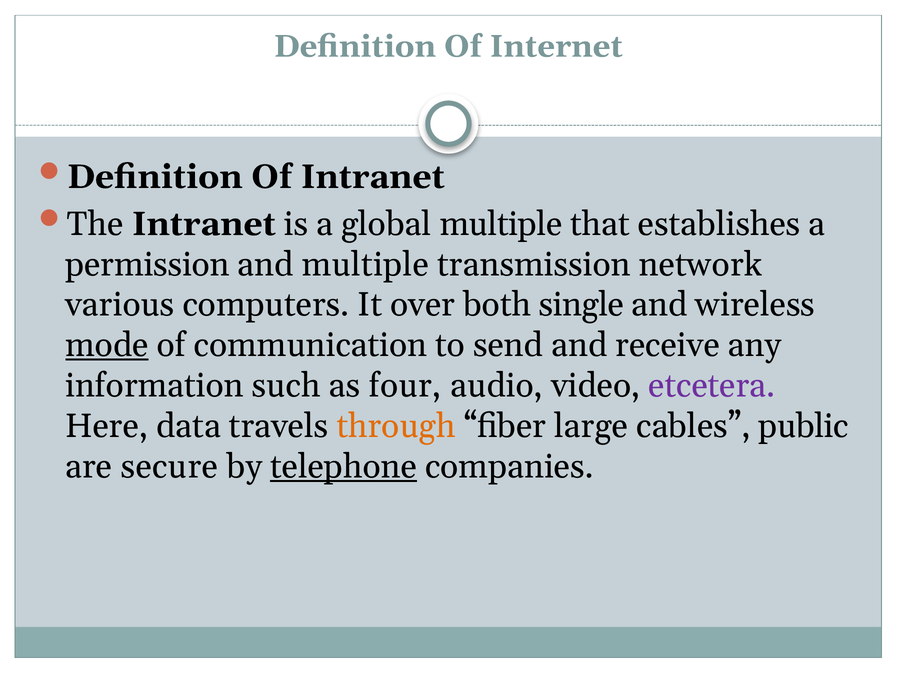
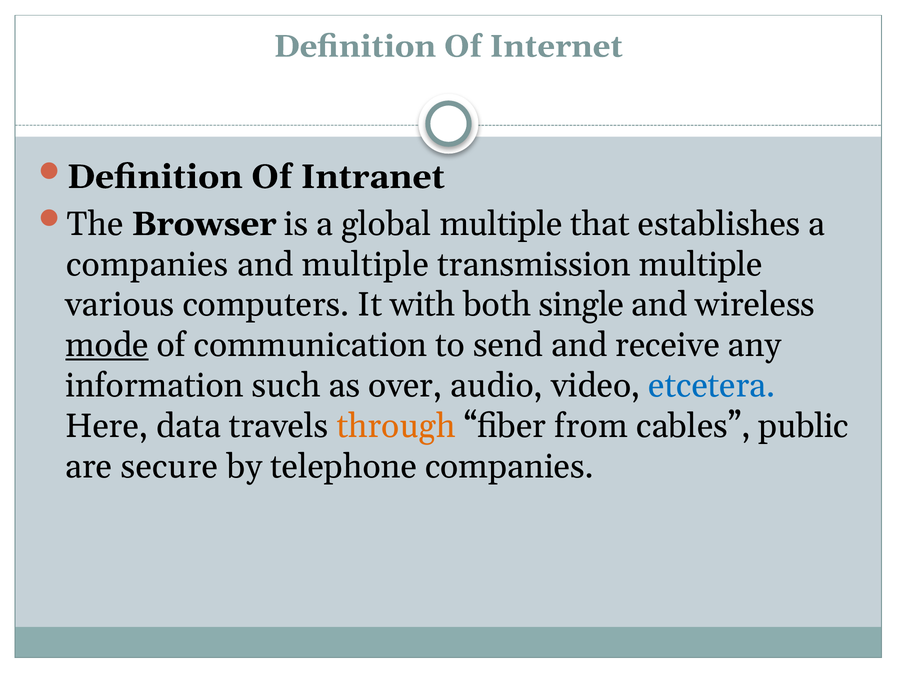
The Intranet: Intranet -> Browser (204, 224)
permission: permission -> companies (147, 264)
transmission network: network -> multiple (701, 264)
over: over -> with (423, 305)
four: four -> over (405, 386)
etcetera colour: purple -> blue (712, 386)
large: large -> from (591, 426)
telephone underline: present -> none (344, 466)
